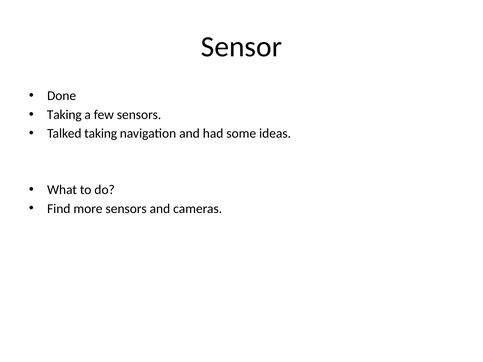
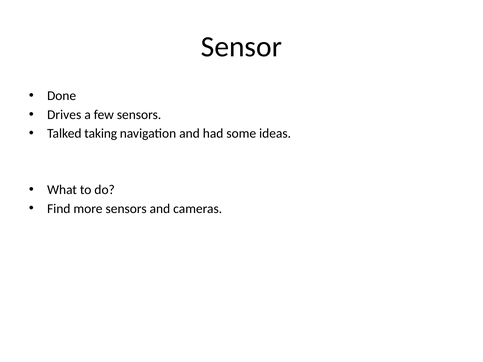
Taking: Taking -> Drives (64, 115)
